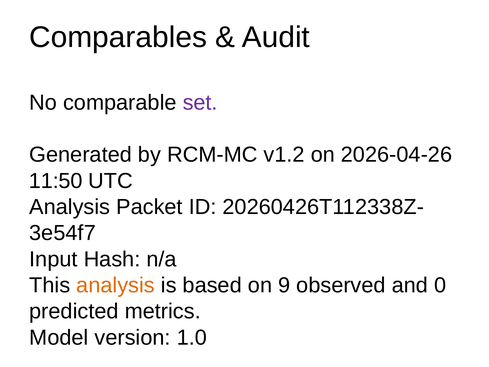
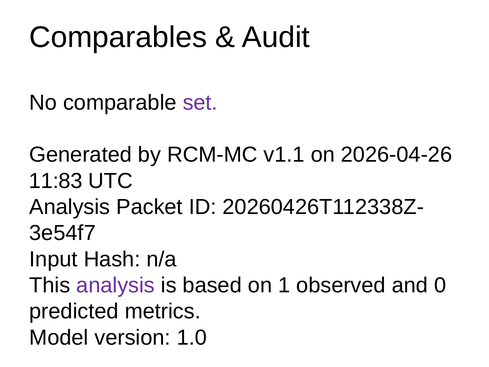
v1.2: v1.2 -> v1.1 (284, 155)
11:50: 11:50 -> 11:83 (56, 181)
analysis colour: orange -> purple (116, 285)
9: 9 -> 1 (284, 285)
